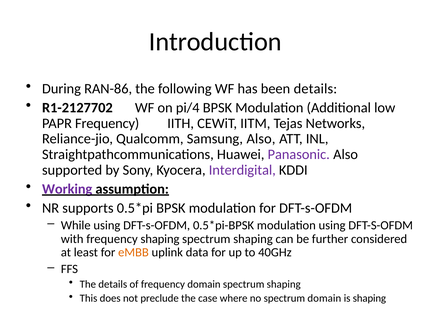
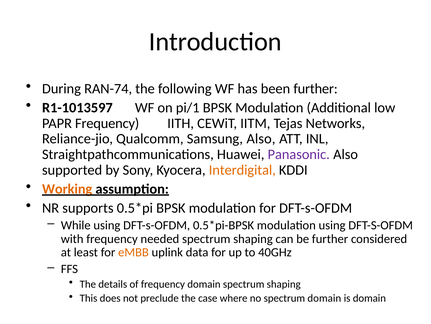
RAN-86: RAN-86 -> RAN-74 (108, 89)
been details: details -> further (316, 89)
R1-2127702: R1-2127702 -> R1-1013597 (77, 108)
pi/4: pi/4 -> pi/1 (188, 108)
Interdigital colour: purple -> orange (242, 170)
Working colour: purple -> orange (67, 188)
frequency shaping: shaping -> needed (160, 238)
is shaping: shaping -> domain (369, 298)
